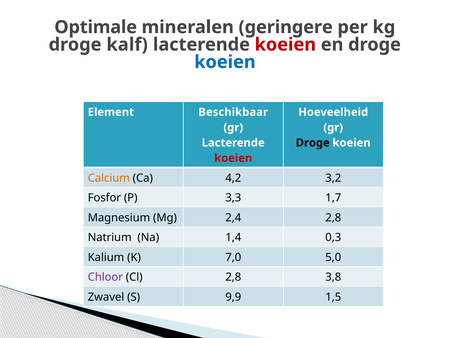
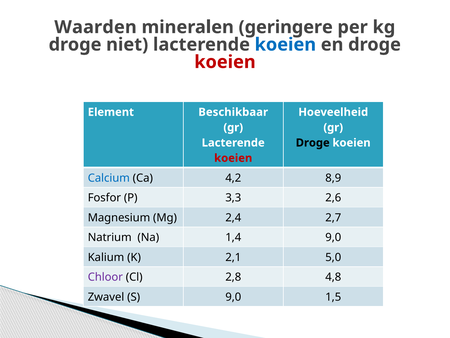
Optimale: Optimale -> Waarden (96, 27)
kalf: kalf -> niet (127, 45)
koeien colour: red -> blue (285, 45)
koeien colour: blue -> red (225, 62)
Calcium colour: orange -> blue (109, 178)
3,2: 3,2 -> 8,9 (333, 178)
1,7: 1,7 -> 2,6 (333, 198)
2,4 2,8: 2,8 -> 2,7 (333, 217)
1,4 0,3: 0,3 -> 9,0 (333, 237)
7,0: 7,0 -> 2,1 (233, 257)
3,8: 3,8 -> 4,8 (333, 277)
S 9,9: 9,9 -> 9,0 (233, 297)
